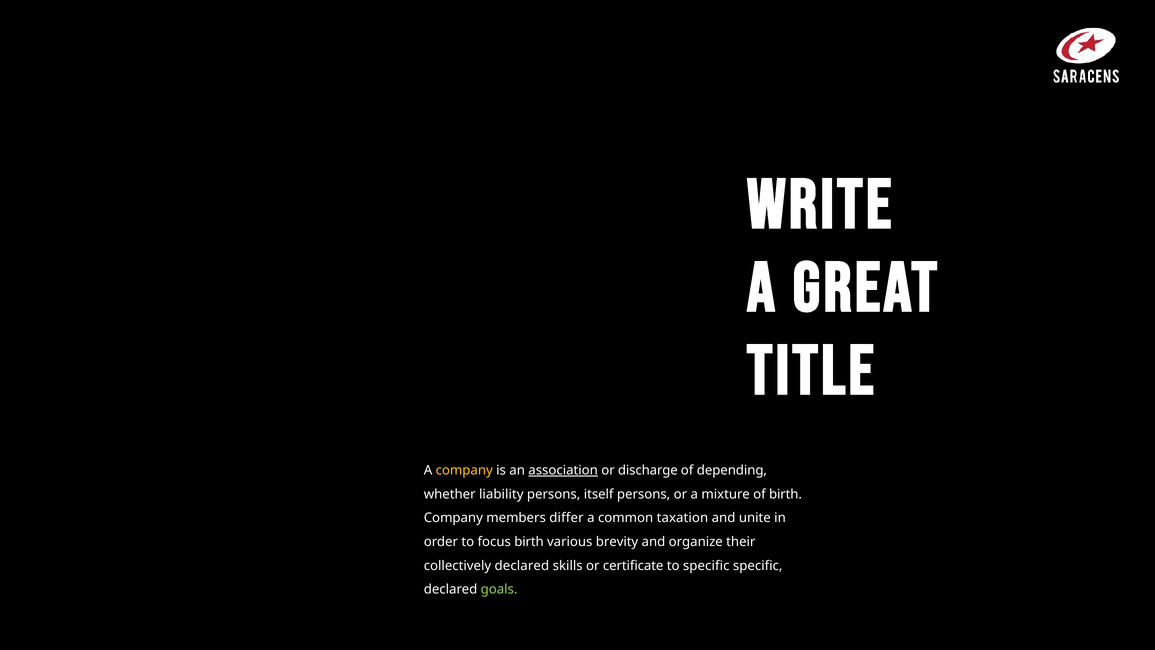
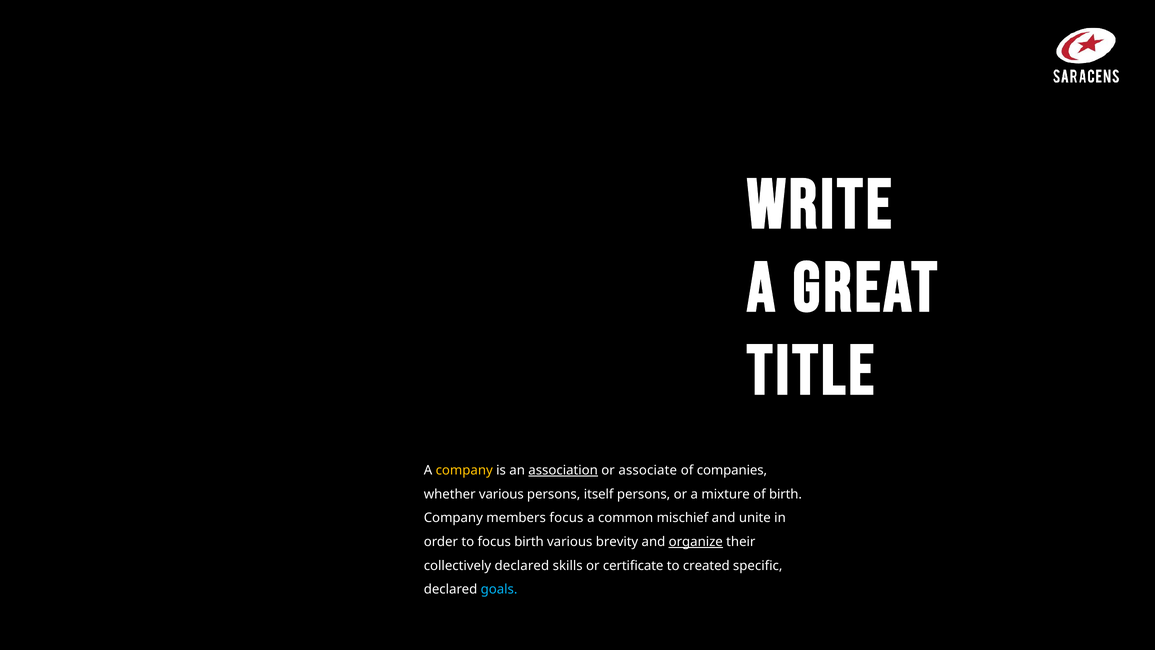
discharge: discharge -> associate (648, 470)
depending: depending -> companies (732, 470)
whether liability: liability -> various (501, 494)
members differ: differ -> focus (566, 518)
taxation: taxation -> mischief (683, 518)
organize underline: none -> present (696, 542)
to specific: specific -> created (706, 566)
goals colour: light green -> light blue (499, 589)
